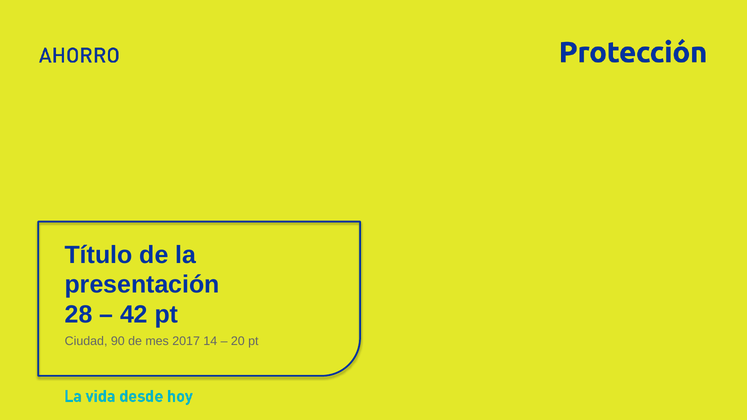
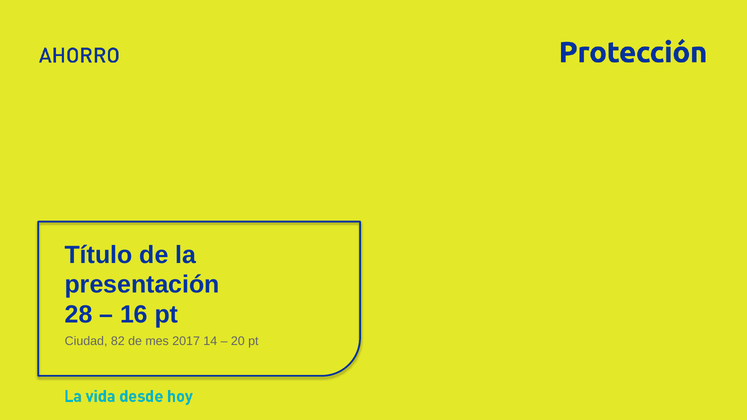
42: 42 -> 16 (134, 315)
90: 90 -> 82 (118, 341)
